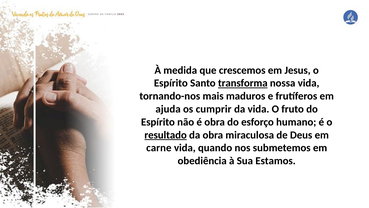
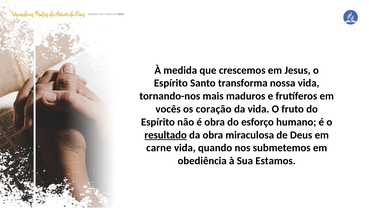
transforma underline: present -> none (243, 83)
ajuda: ajuda -> vocês (168, 109)
cumprir: cumprir -> coração (214, 109)
